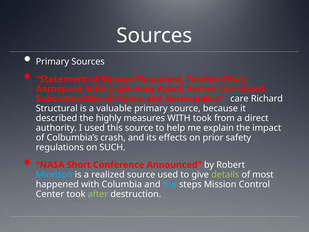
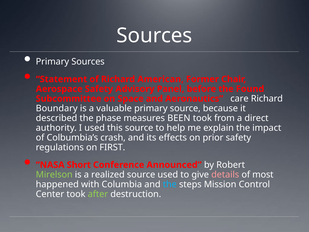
Reasoned: Reasoned -> American (161, 79)
Structural: Structural -> Boundary (57, 108)
highly: highly -> phase (109, 118)
measures WITH: WITH -> BEEN (179, 118)
SUCH: SUCH -> FIRST (112, 147)
Mirelson colour: light blue -> light green (54, 174)
details colour: light green -> pink (225, 174)
